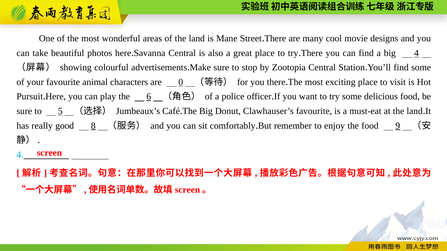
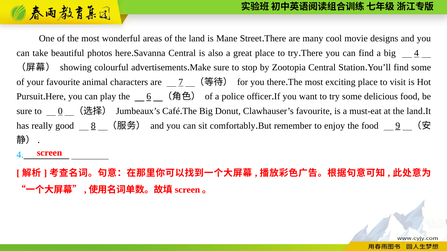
0: 0 -> 7 (181, 82)
5: 5 -> 0 (60, 111)
